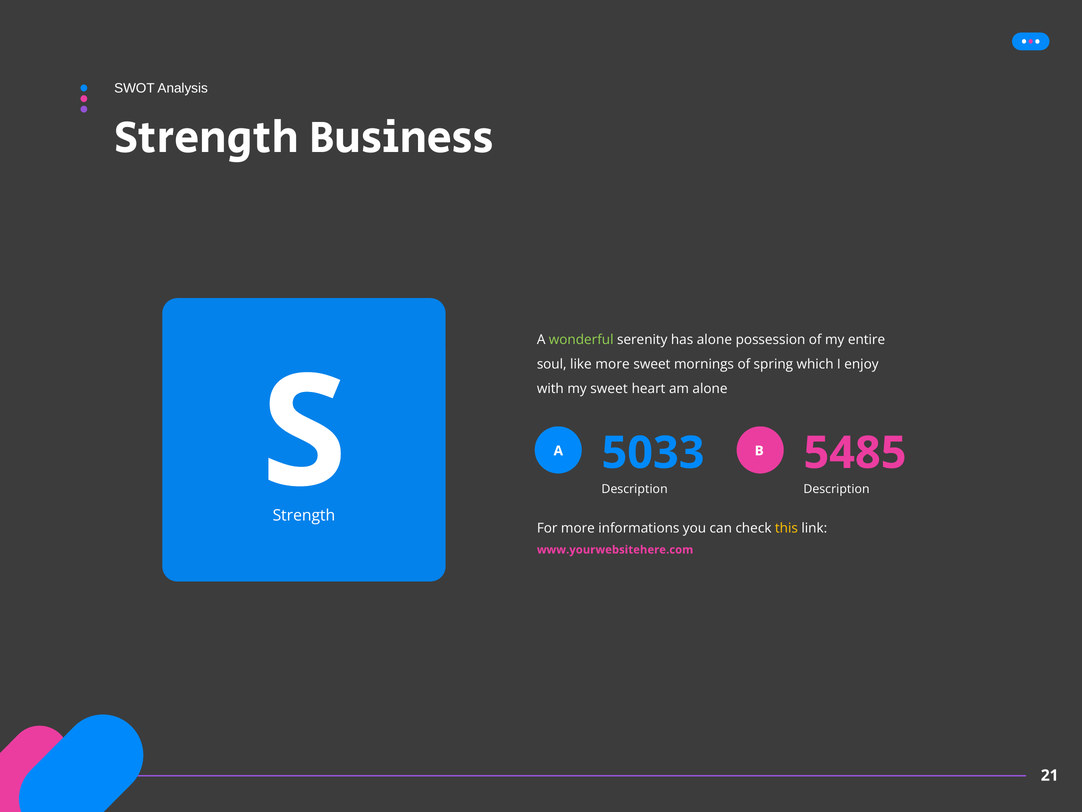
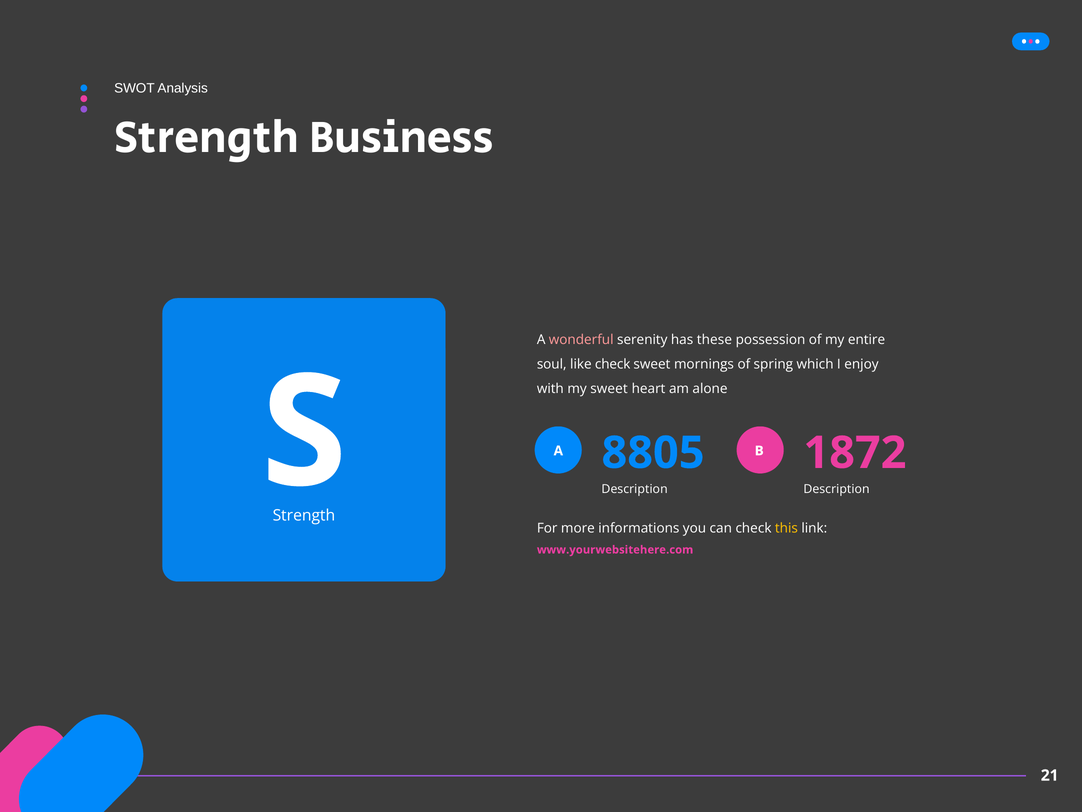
wonderful colour: light green -> pink (581, 340)
has alone: alone -> these (714, 340)
like more: more -> check (613, 364)
5033: 5033 -> 8805 (653, 453)
5485: 5485 -> 1872 (855, 453)
